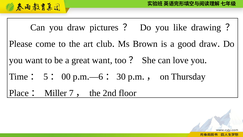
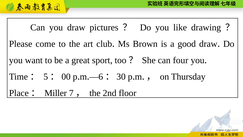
great want: want -> sport (102, 60)
love: love -> four (181, 60)
